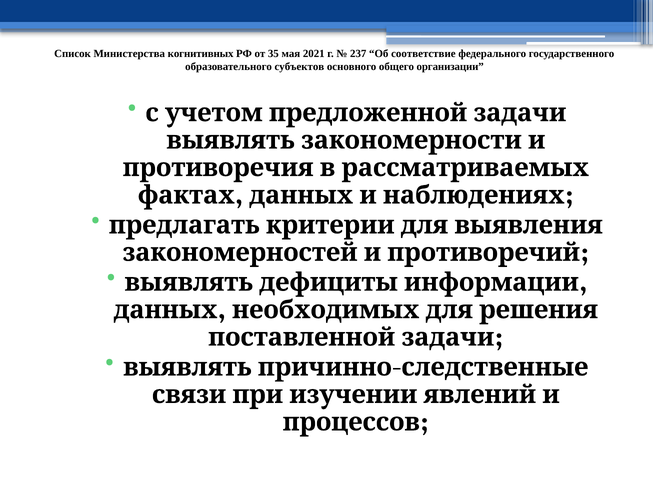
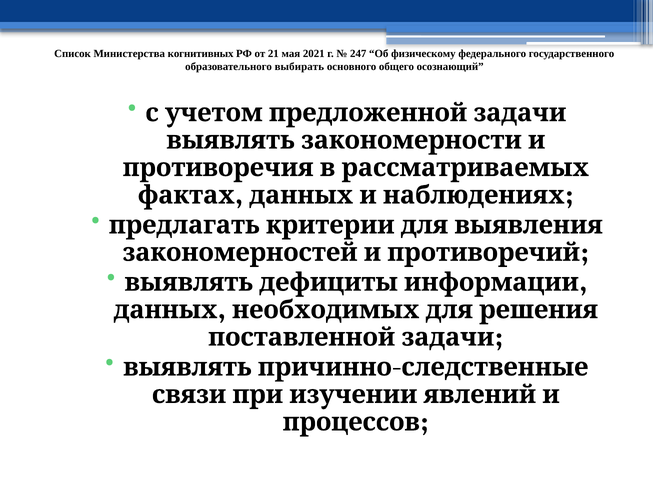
35: 35 -> 21 (273, 54)
237: 237 -> 247 (358, 54)
соответствие: соответствие -> физическому (423, 54)
субъектов: субъектов -> выбирать (299, 67)
организации: организации -> осознающий (450, 67)
